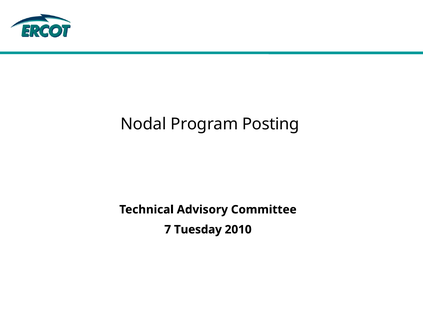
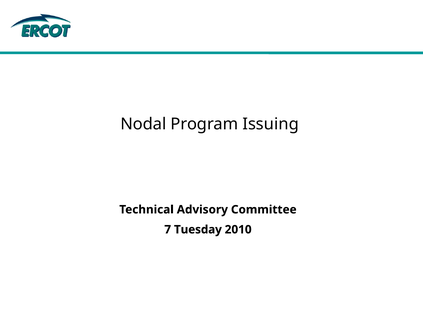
Posting: Posting -> Issuing (271, 124)
